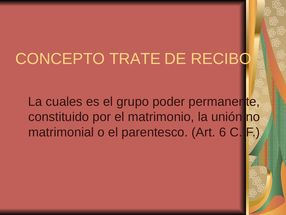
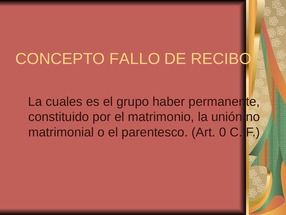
TRATE: TRATE -> FALLO (135, 59)
poder: poder -> haber (169, 101)
6: 6 -> 0 (223, 132)
